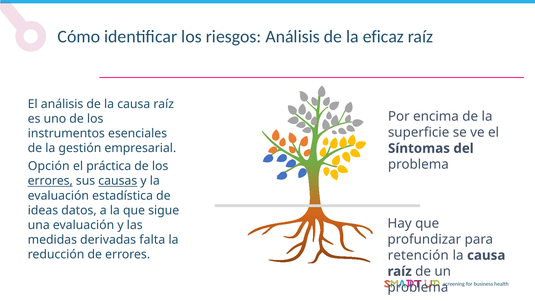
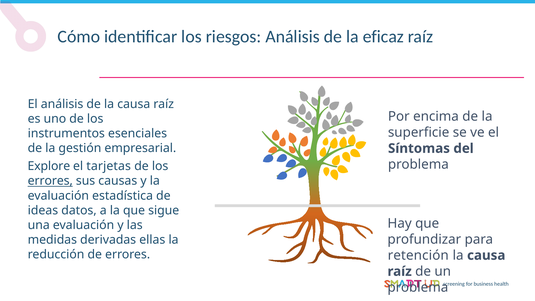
Opción: Opción -> Explore (49, 166)
práctica: práctica -> tarjetas (109, 166)
causas underline: present -> none (118, 181)
falta: falta -> ellas (152, 240)
